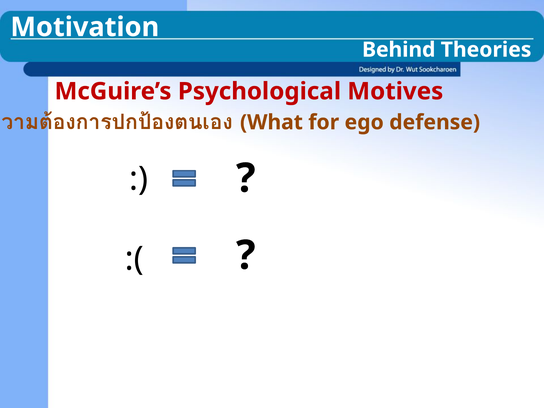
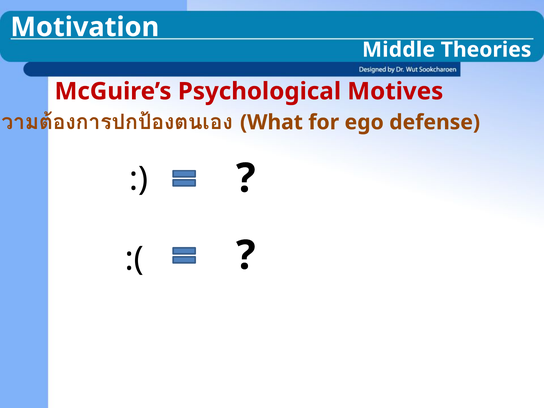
Behind: Behind -> Middle (399, 50)
